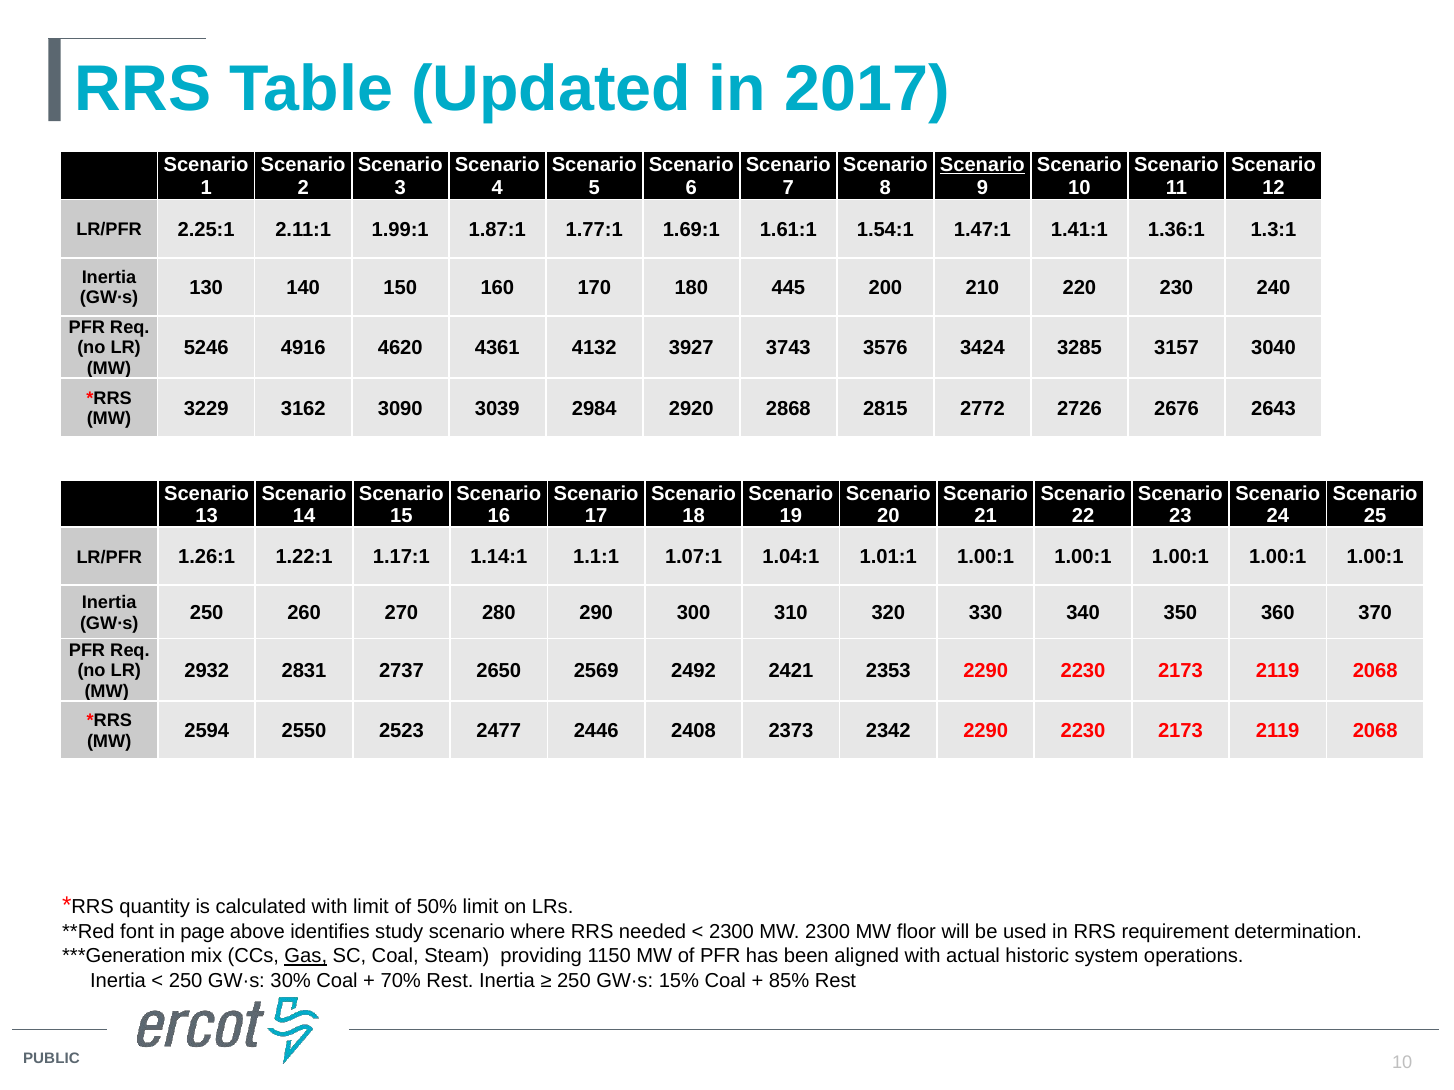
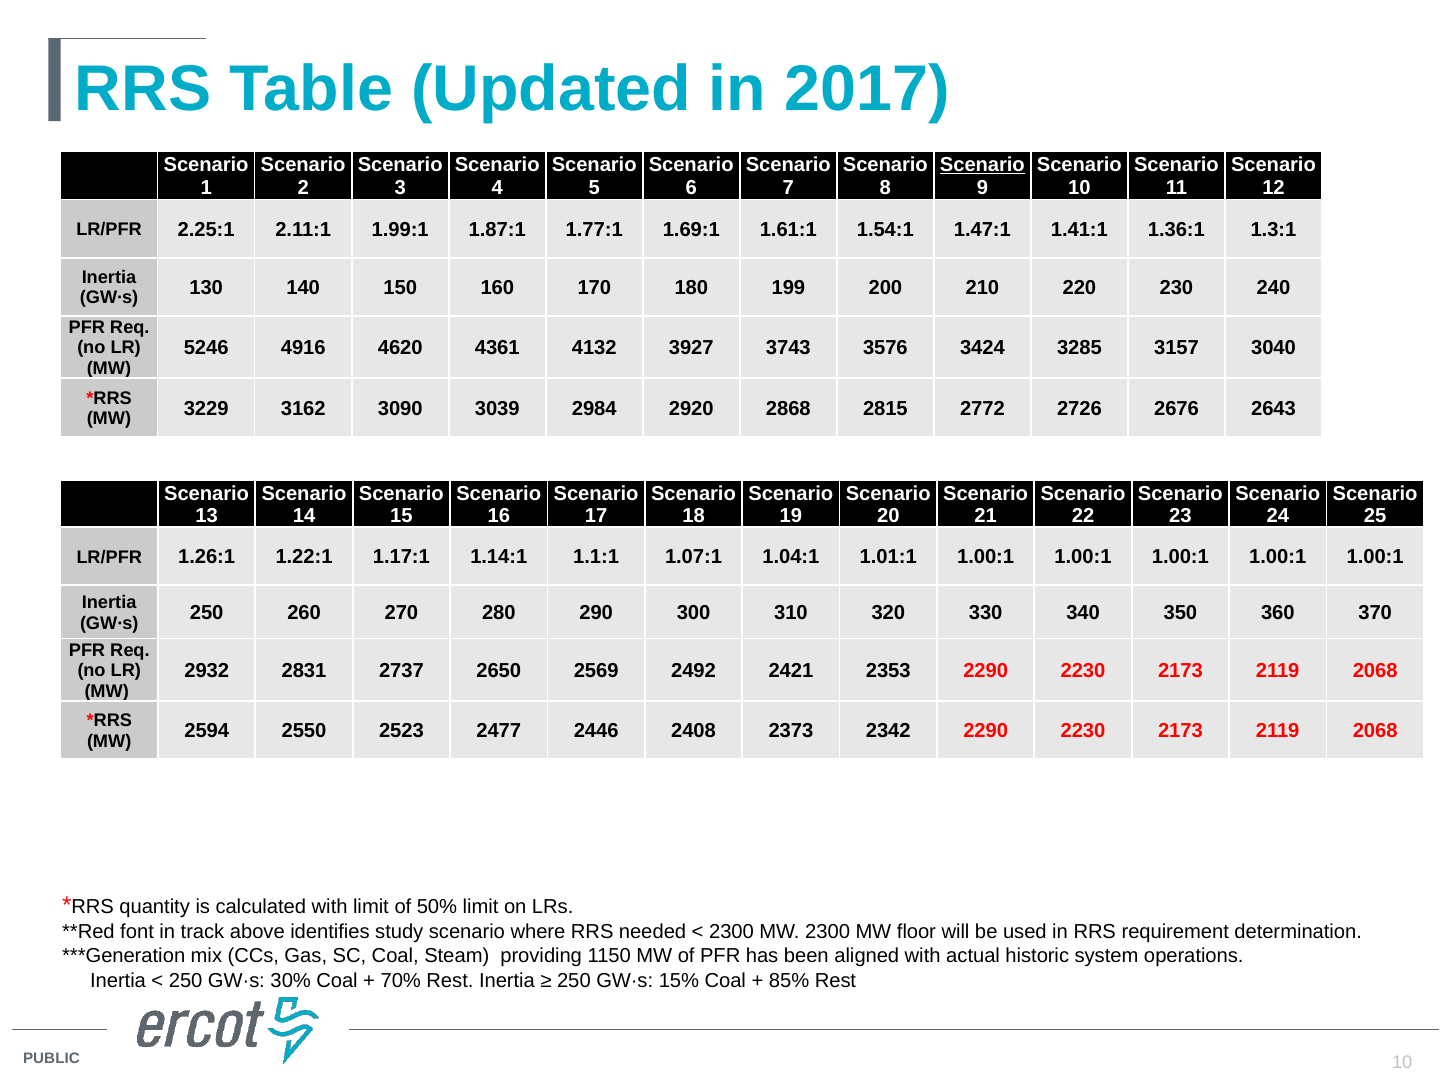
445: 445 -> 199 (788, 288)
page: page -> track (203, 932)
Gas underline: present -> none (306, 957)
